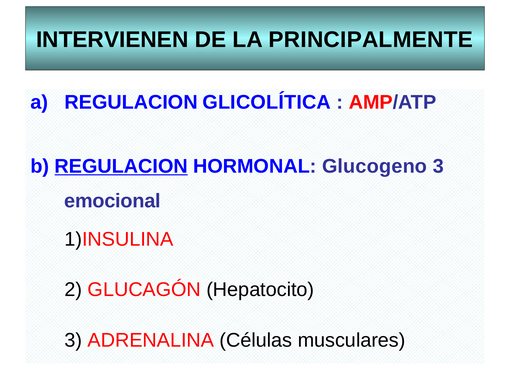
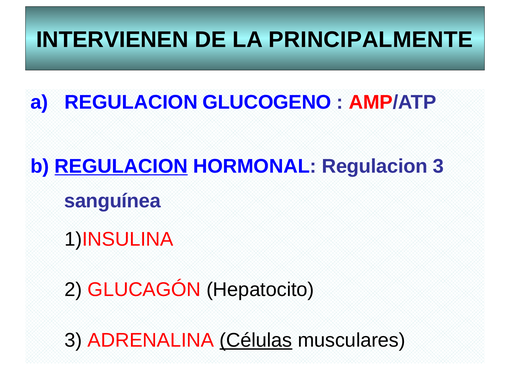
GLICOLÍTICA: GLICOLÍTICA -> GLUCOGENO (267, 102)
HORMONAL Glucogeno: Glucogeno -> Regulacion (375, 167)
emocional: emocional -> sanguínea (113, 201)
Células underline: none -> present (256, 341)
